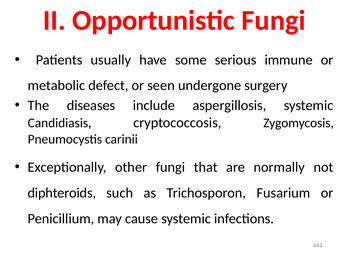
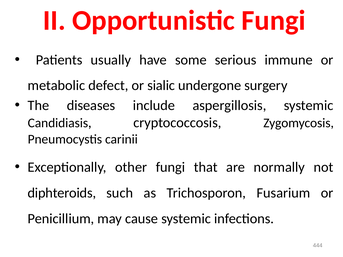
seen: seen -> sialic (161, 86)
